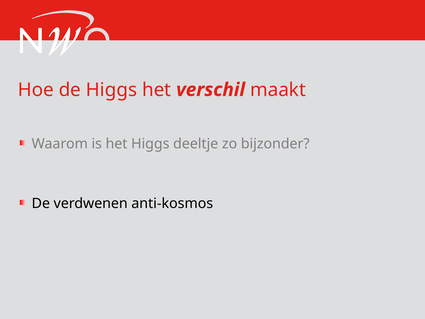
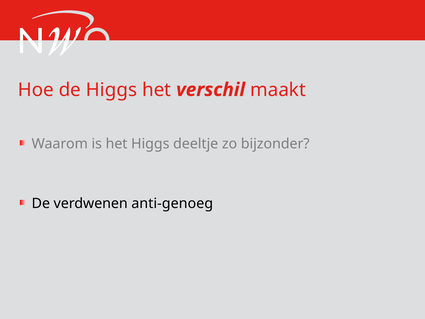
anti-kosmos: anti-kosmos -> anti-genoeg (172, 203)
